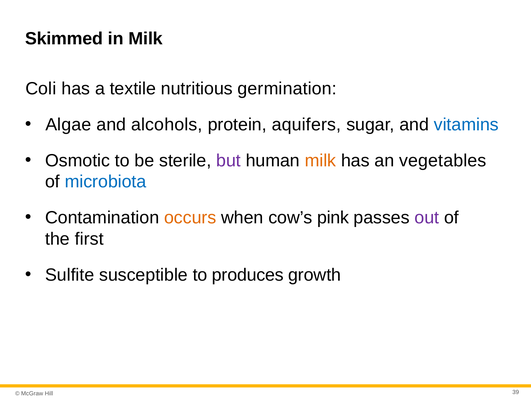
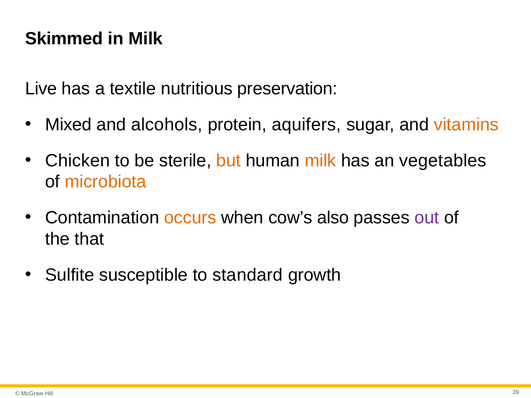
Coli: Coli -> Live (41, 89)
germination: germination -> preservation (287, 89)
Algae: Algae -> Mixed (68, 125)
vitamins colour: blue -> orange (466, 125)
Osmotic: Osmotic -> Chicken (78, 161)
but colour: purple -> orange (228, 161)
microbiota colour: blue -> orange (106, 182)
pink: pink -> also (333, 218)
first: first -> that (89, 239)
produces: produces -> standard (248, 275)
